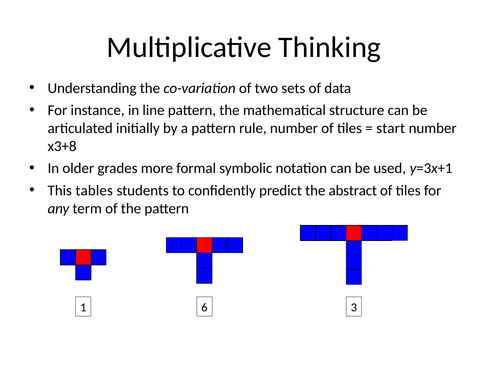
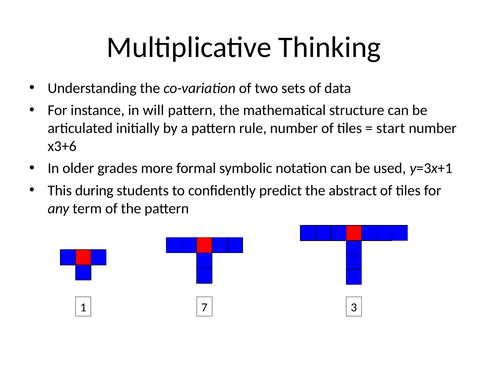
line: line -> will (153, 110)
x3+8: x3+8 -> x3+6 (62, 146)
tables: tables -> during (94, 191)
6: 6 -> 7 (204, 307)
